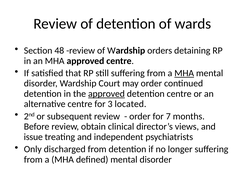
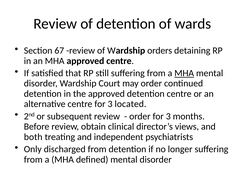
48: 48 -> 67 (59, 50)
approved underline: present -> none (106, 94)
order for 7: 7 -> 3 (168, 116)
issue: issue -> both (33, 137)
